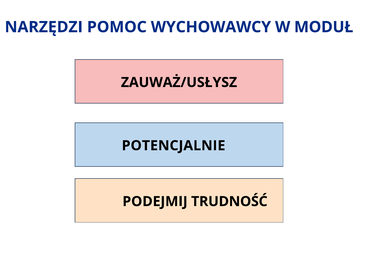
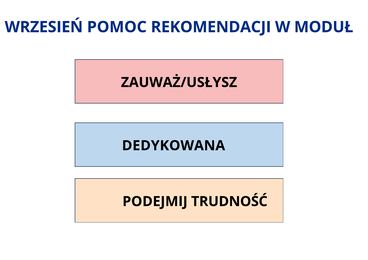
NARZĘDZI: NARZĘDZI -> WRZESIEŃ (44, 27)
WYCHOWAWCY: WYCHOWAWCY -> REKOMENDACJI (211, 27)
POTENCJALNIE: POTENCJALNIE -> DEDYKOWANA (174, 146)
